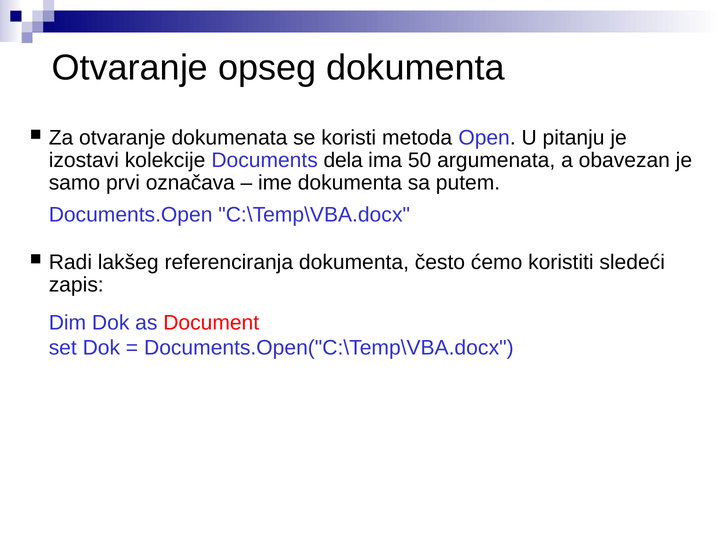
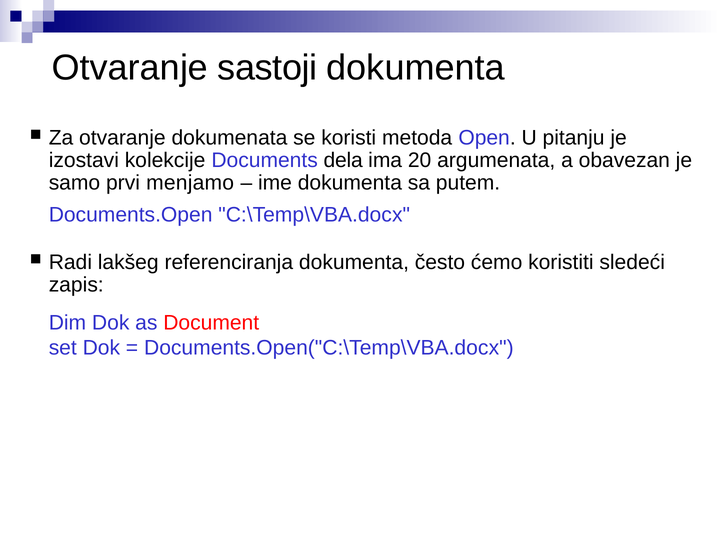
opseg: opseg -> sastoji (267, 68)
50: 50 -> 20 (420, 160)
označava: označava -> menjamo (190, 183)
